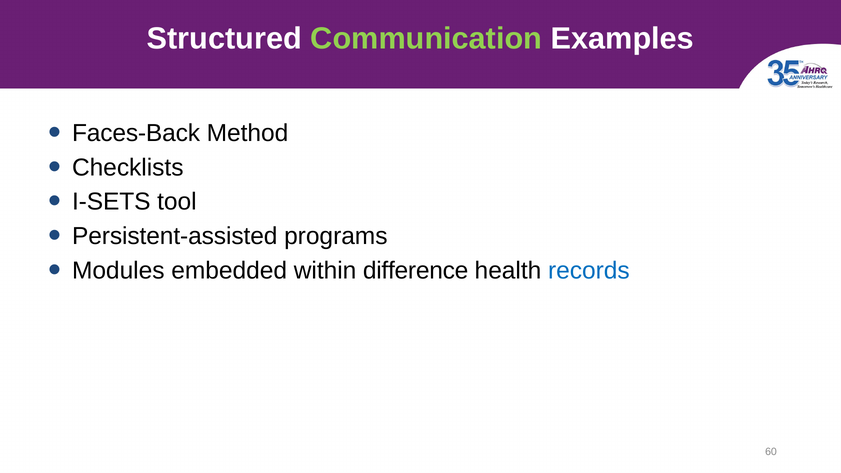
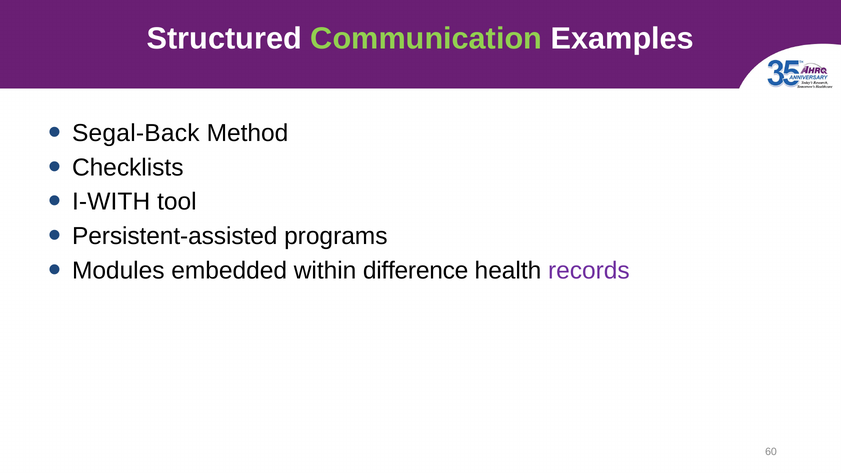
Faces-Back: Faces-Back -> Segal-Back (136, 133)
I-SETS: I-SETS -> I-WITH (111, 202)
records colour: blue -> purple (589, 271)
